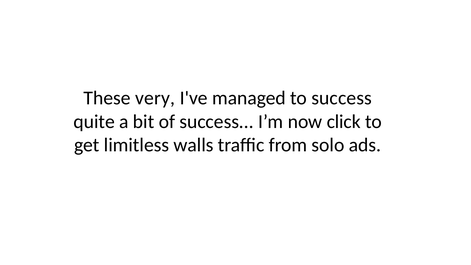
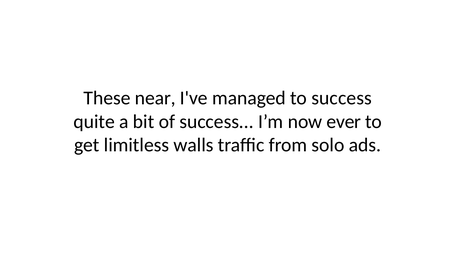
very: very -> near (155, 98)
click: click -> ever (344, 122)
